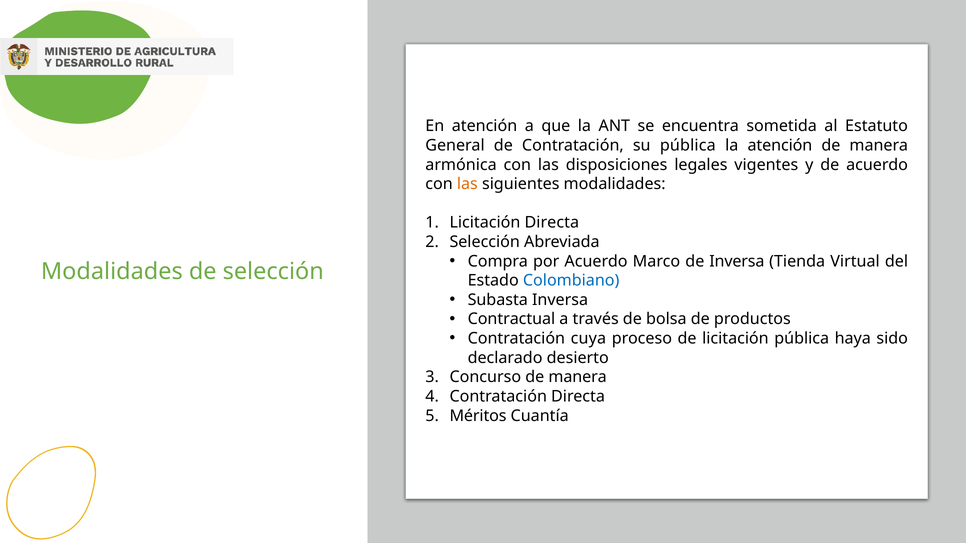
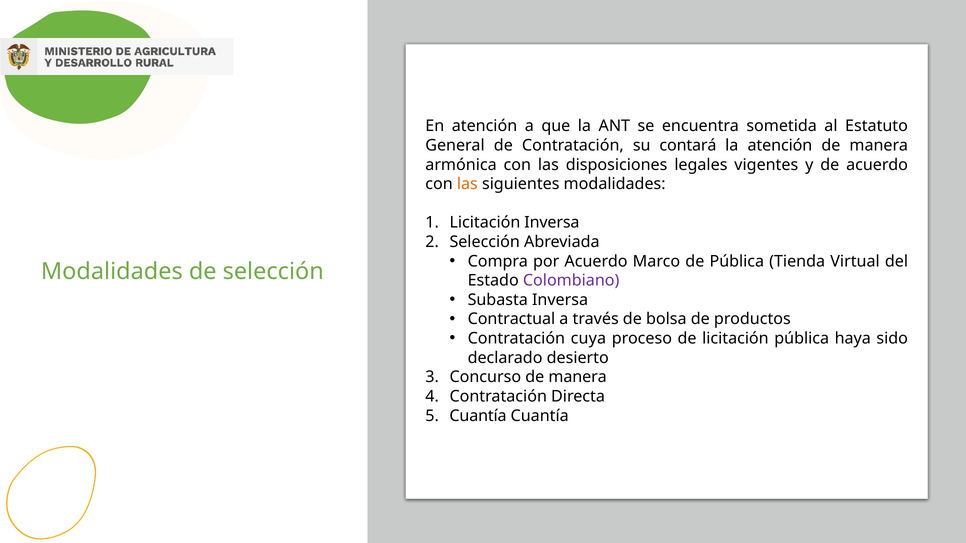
su pública: pública -> contará (688, 146)
Licitación Directa: Directa -> Inversa (552, 223)
de Inversa: Inversa -> Pública (737, 261)
Colombiano colour: blue -> purple (571, 281)
Méritos: Méritos -> Cuantía (478, 416)
